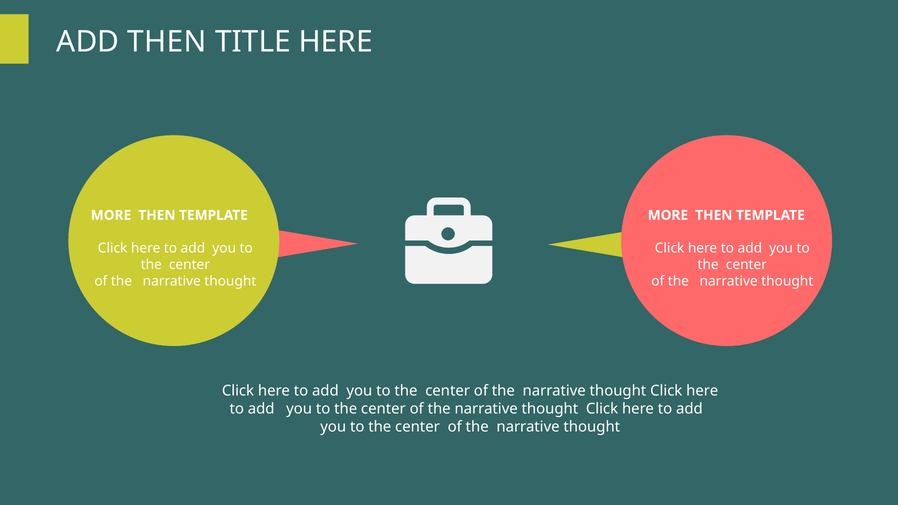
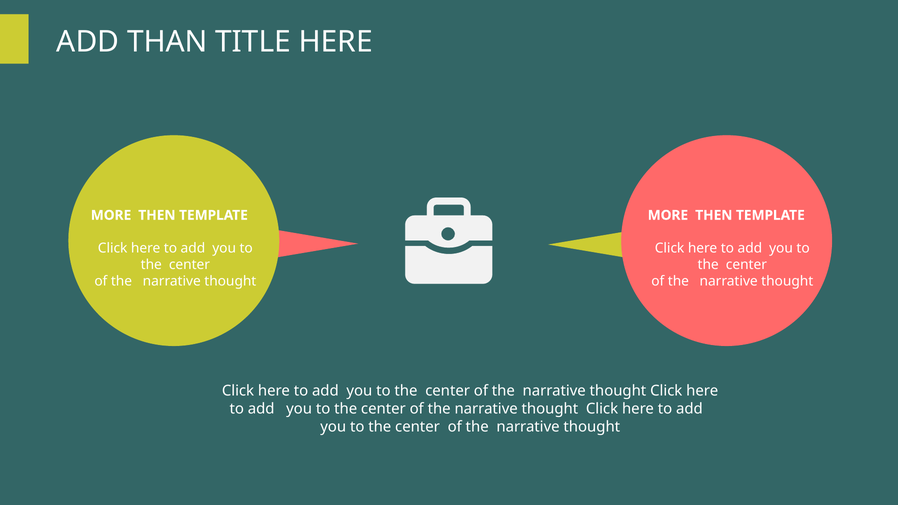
ADD THEN: THEN -> THAN (167, 42)
